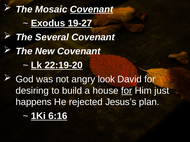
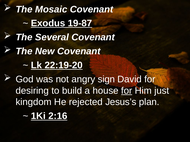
Covenant underline: present -> none (92, 9)
19-27: 19-27 -> 19-87 (80, 23)
look: look -> sign (106, 80)
happens: happens -> kingdom (34, 102)
6:16: 6:16 -> 2:16 (58, 116)
